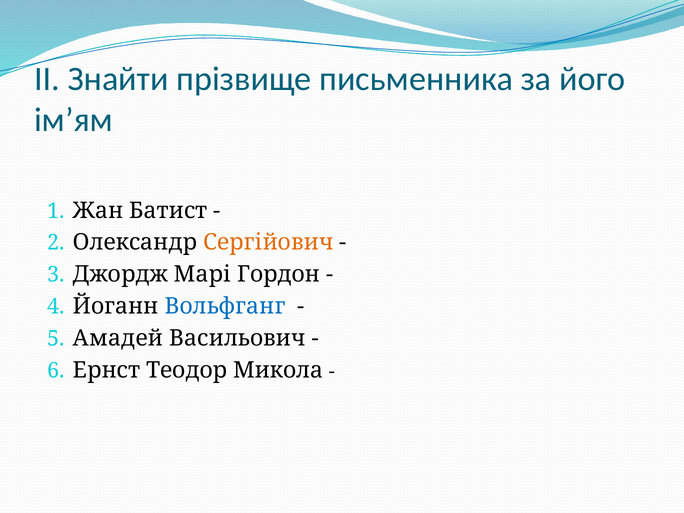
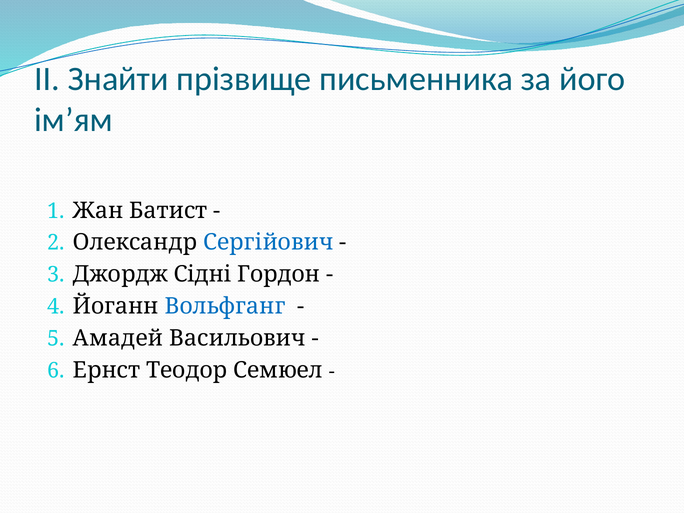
Сергійович colour: orange -> blue (268, 242)
Марі: Марі -> Сідні (203, 274)
Микола: Микола -> Семюел (278, 370)
